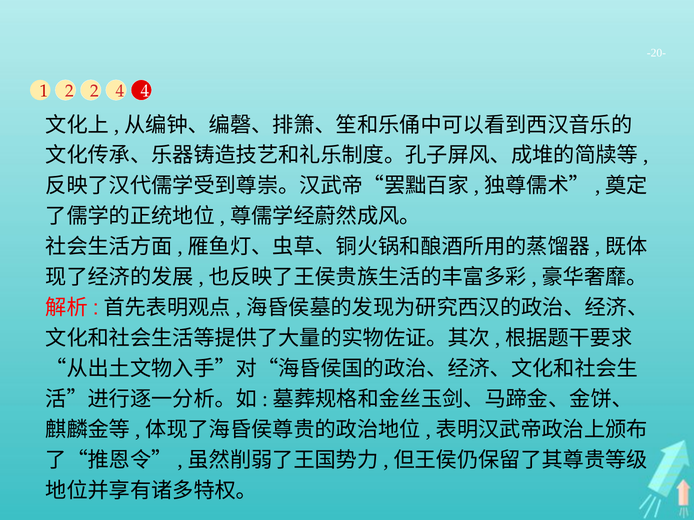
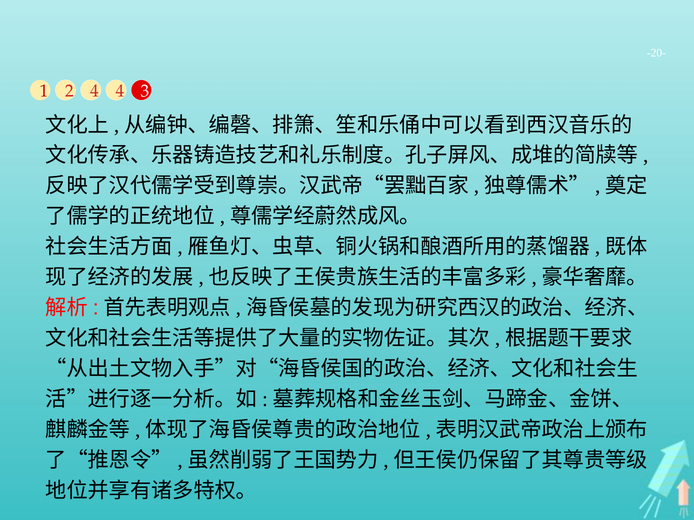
2 2: 2 -> 4 (95, 91)
4 4: 4 -> 3 (145, 91)
